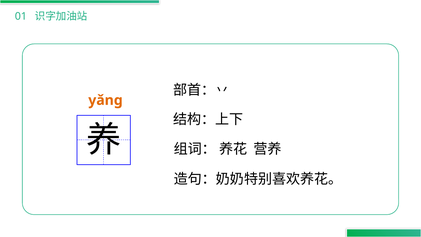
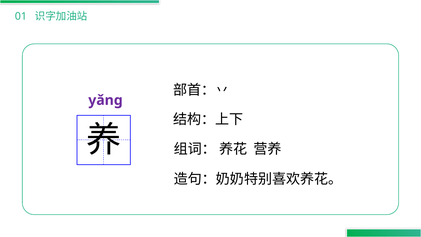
yǎng colour: orange -> purple (105, 100)
